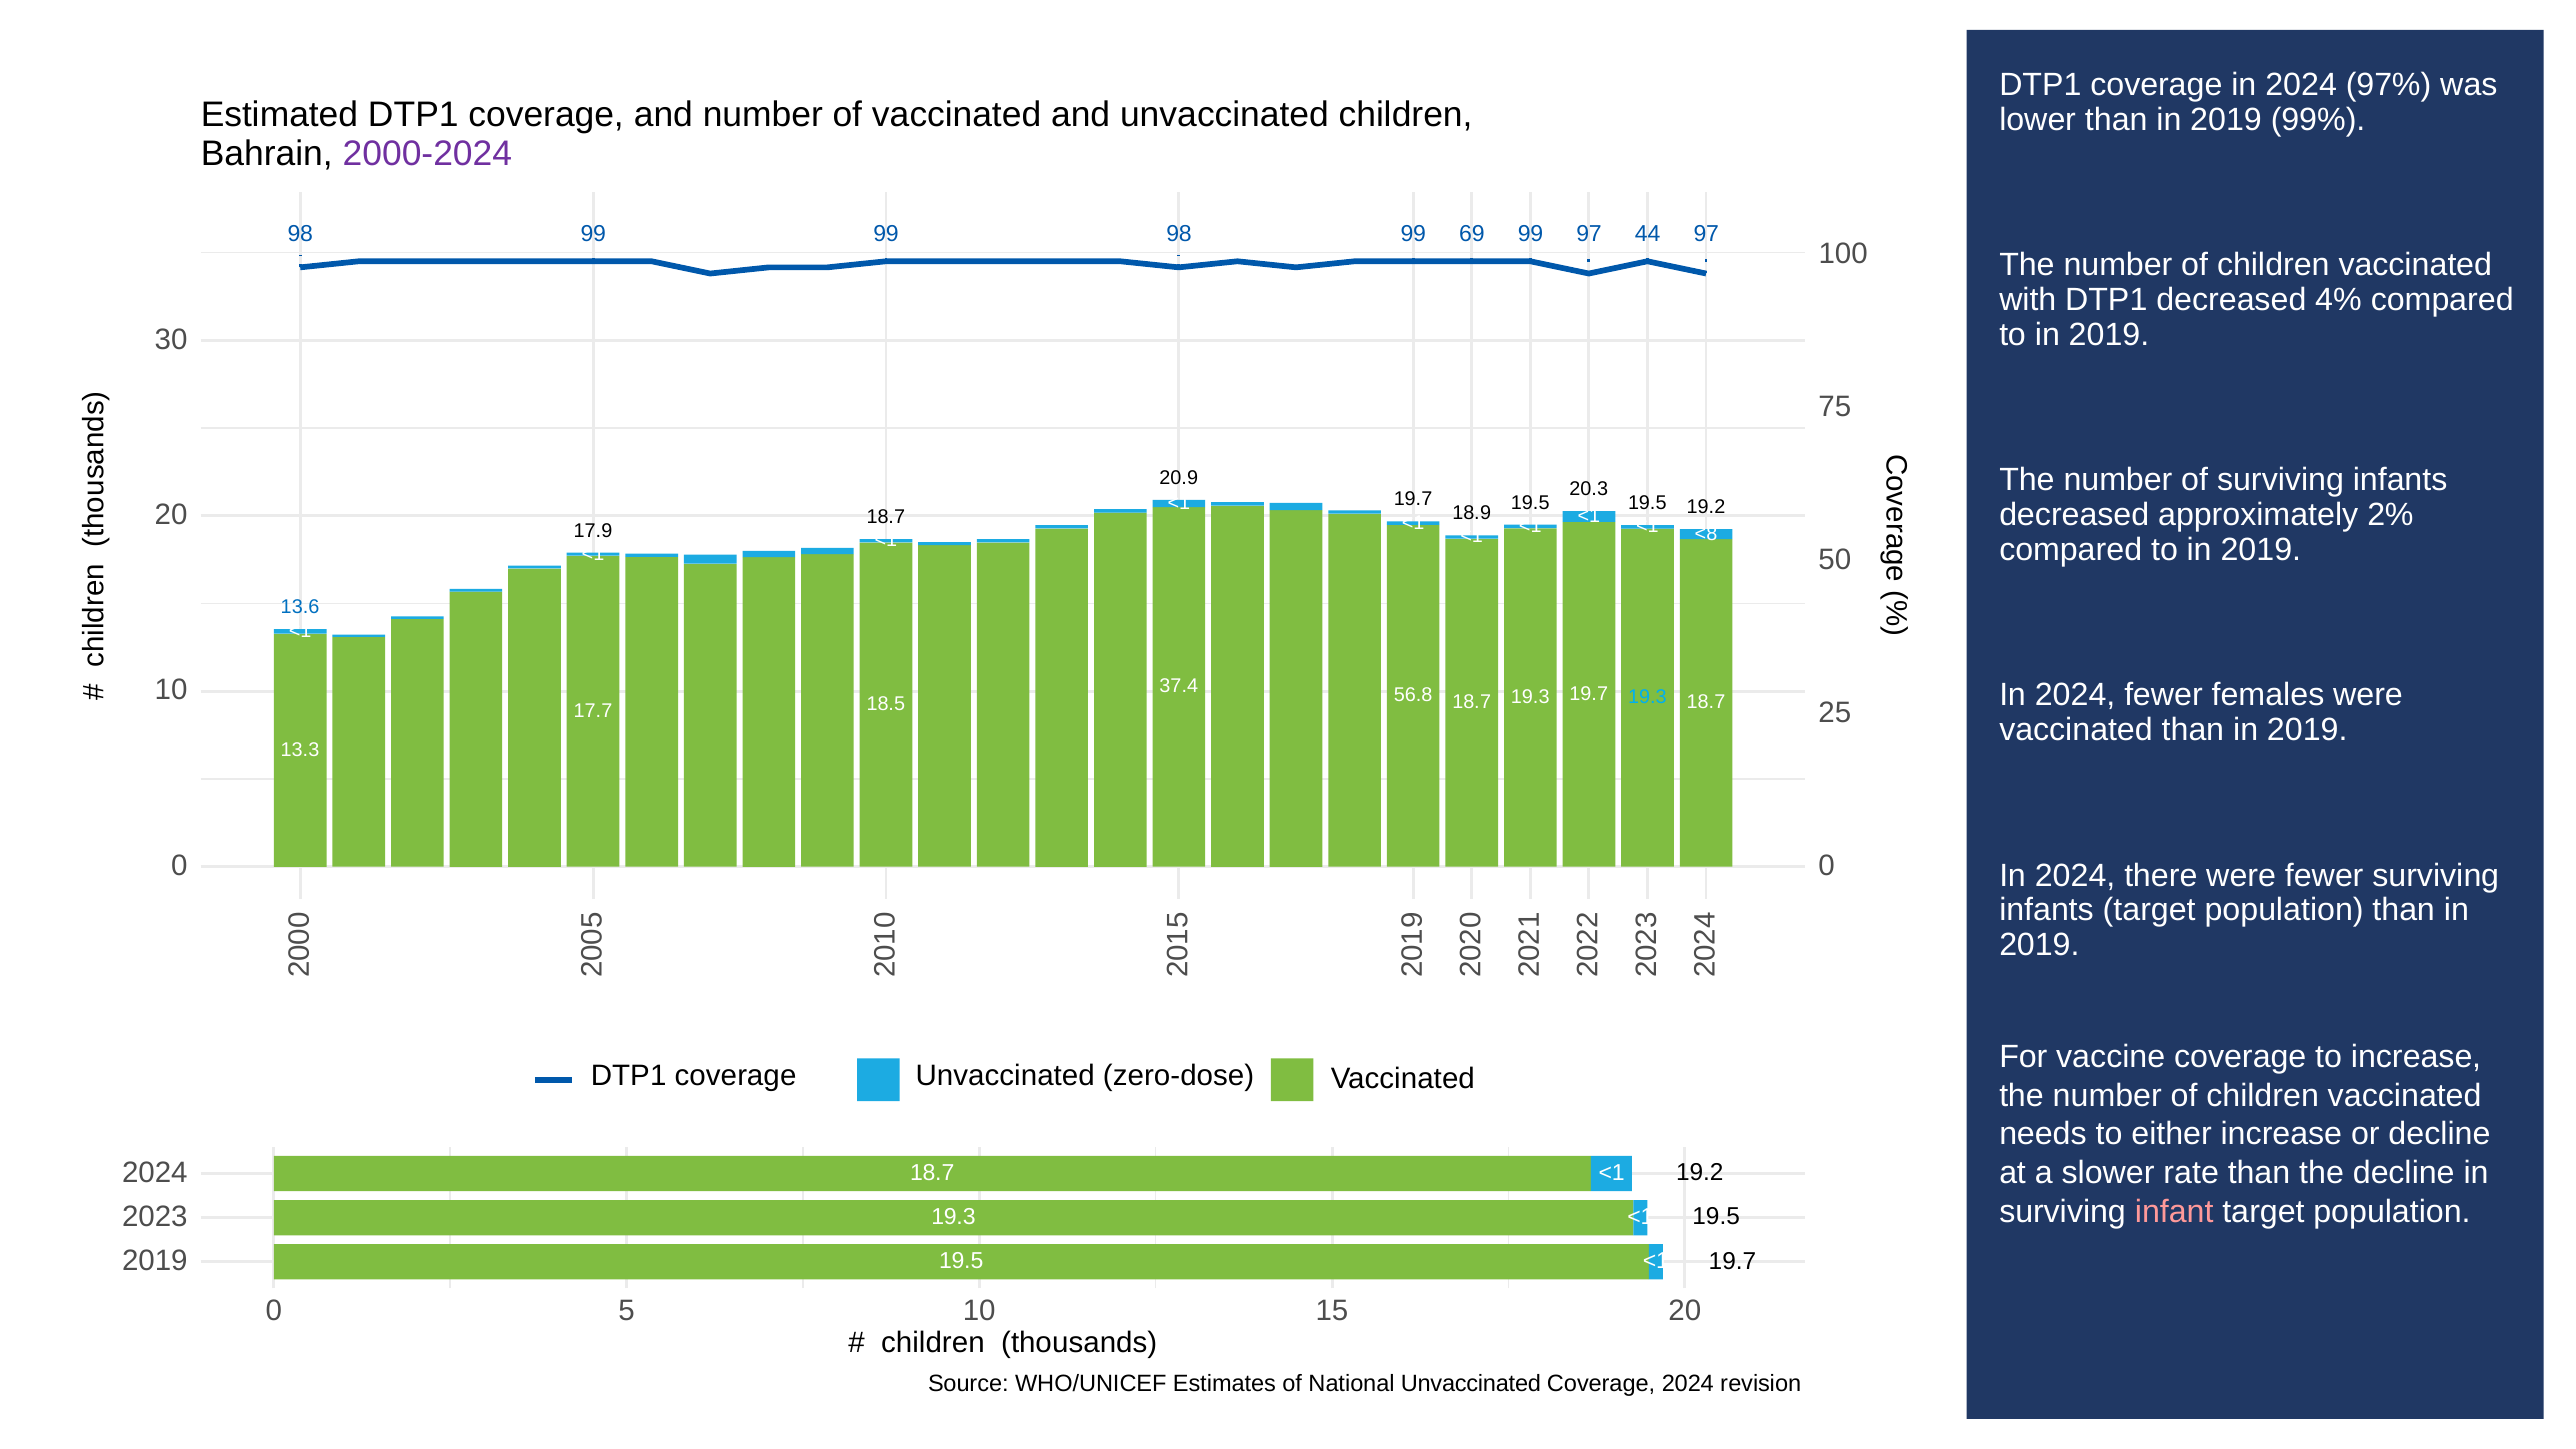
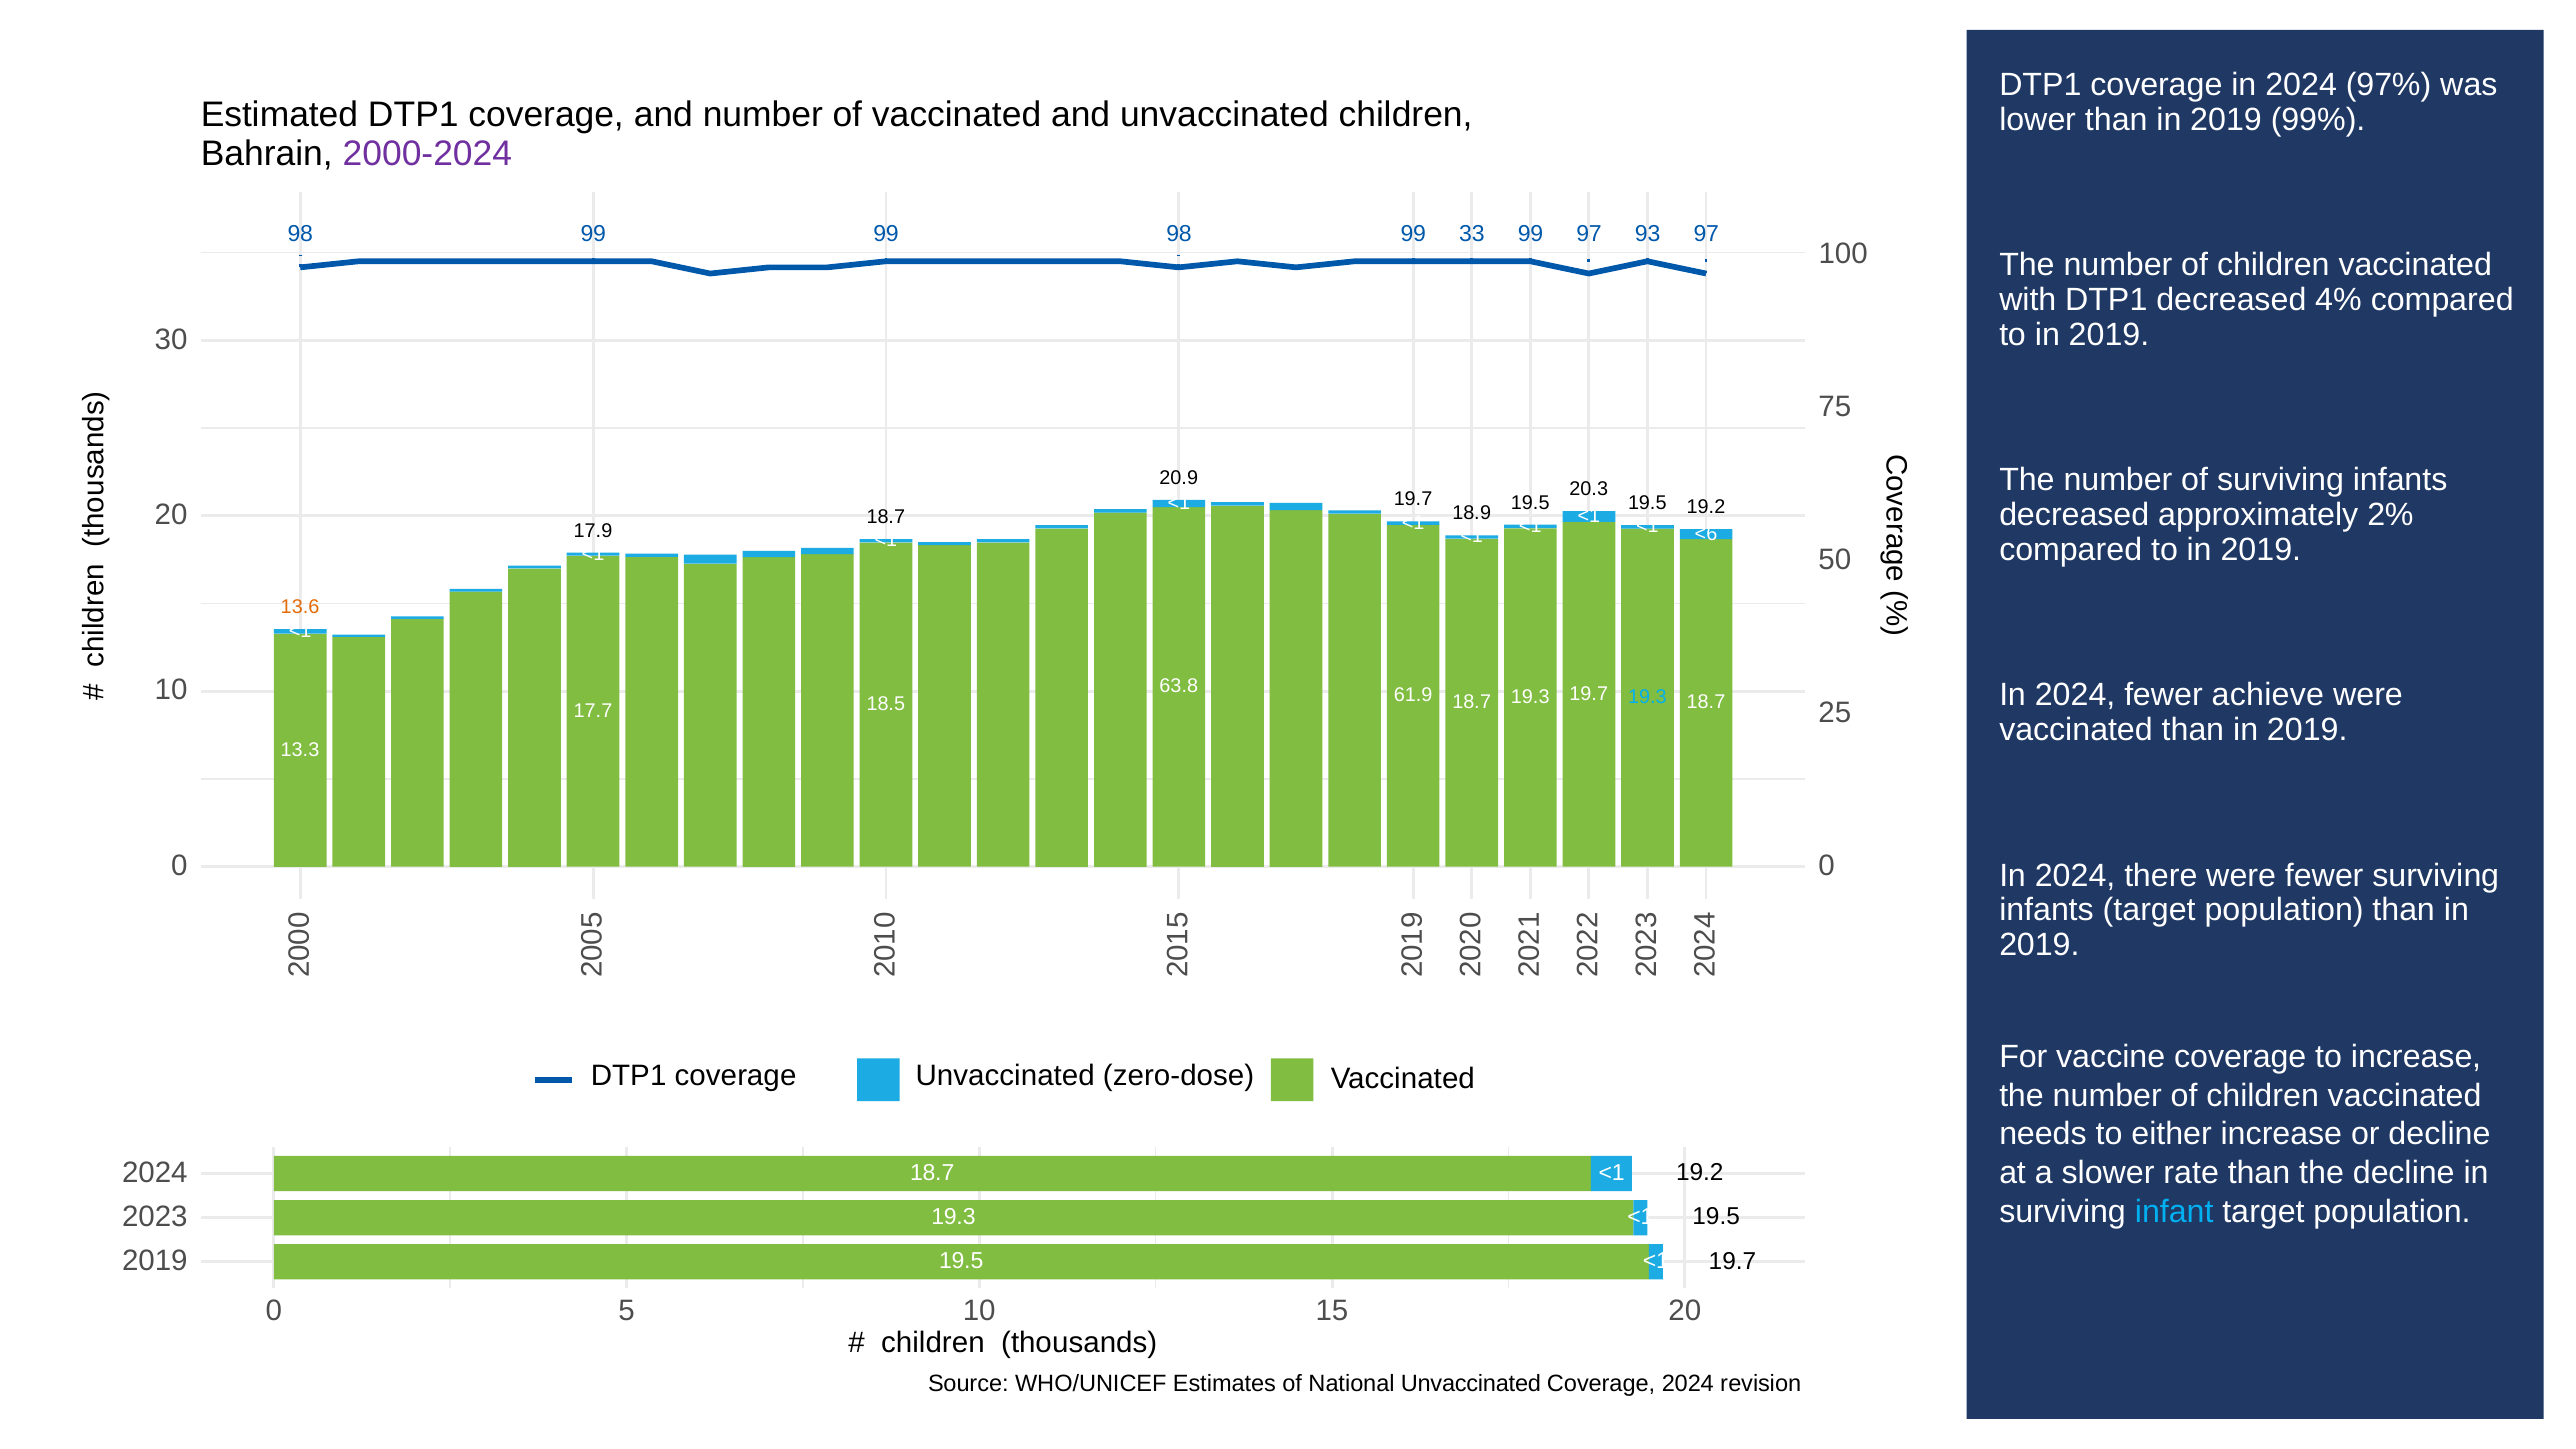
69: 69 -> 33 (1472, 234)
44: 44 -> 93 (1648, 234)
<8: <8 -> <6 (1706, 533)
13.6 colour: blue -> orange (300, 607)
37.4: 37.4 -> 63.8 (1179, 686)
females: females -> achieve (2268, 695)
56.8: 56.8 -> 61.9 (1413, 695)
infant colour: pink -> light blue (2174, 1212)
